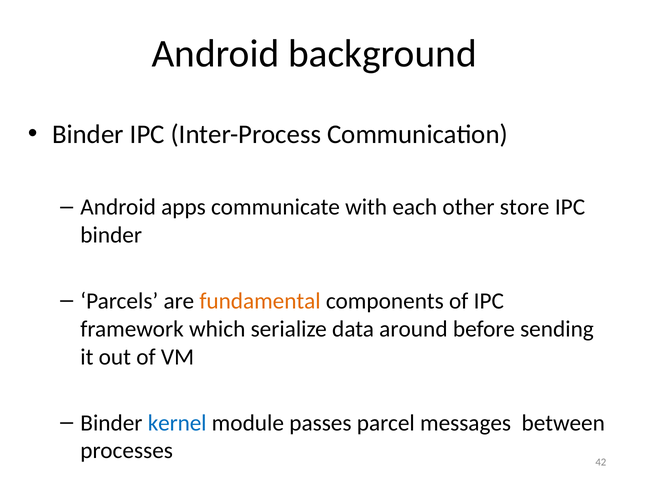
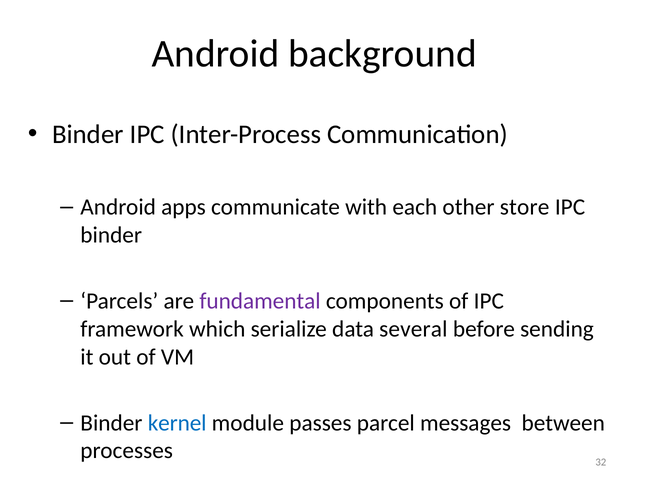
fundamental colour: orange -> purple (260, 301)
around: around -> several (413, 329)
42: 42 -> 32 (601, 462)
